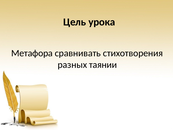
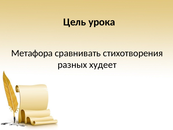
таянии: таянии -> худеет (103, 65)
